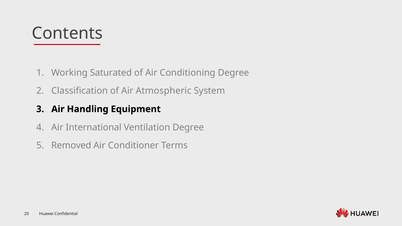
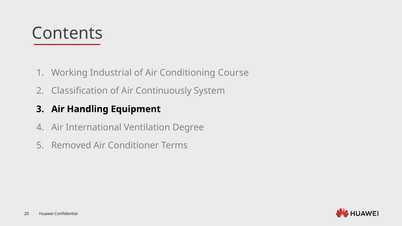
Saturated: Saturated -> Industrial (111, 73)
Conditioning Degree: Degree -> Course (233, 73)
Atmospheric: Atmospheric -> Continuously (164, 91)
